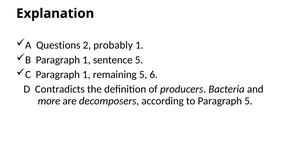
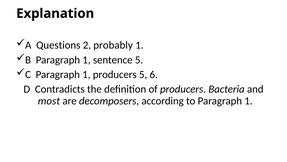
1 remaining: remaining -> producers (115, 74)
more: more -> most (49, 101)
to Paragraph 5: 5 -> 1 (248, 101)
